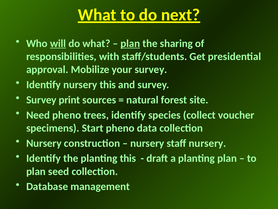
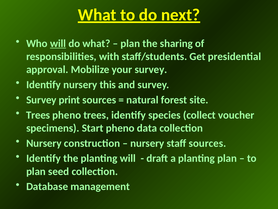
plan underline: present -> none (130, 43)
Need: Need -> Trees (38, 115)
staff nursery: nursery -> sources (207, 143)
planting this: this -> will (128, 158)
